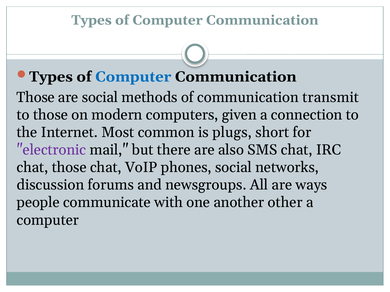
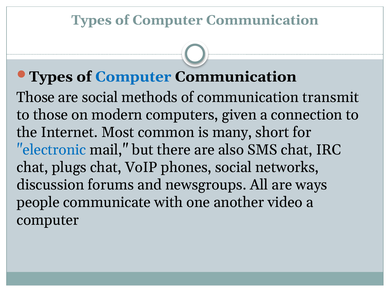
plugs: plugs -> many (232, 132)
electronic colour: purple -> blue (51, 150)
chat those: those -> plugs (69, 168)
other: other -> video (285, 203)
